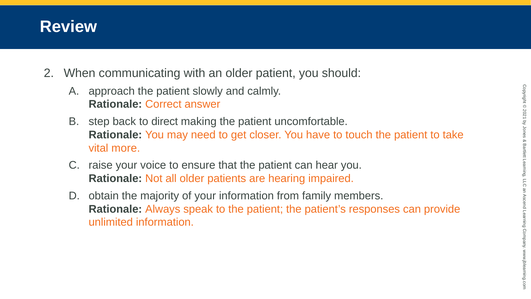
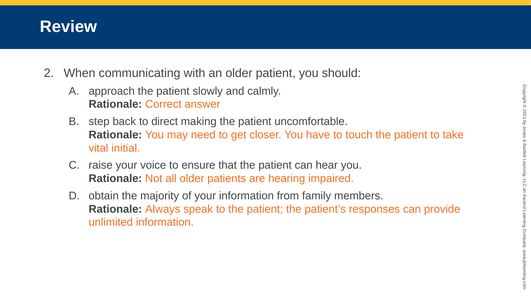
more: more -> initial (126, 148)
